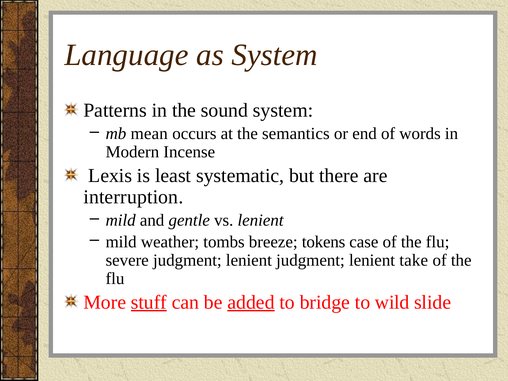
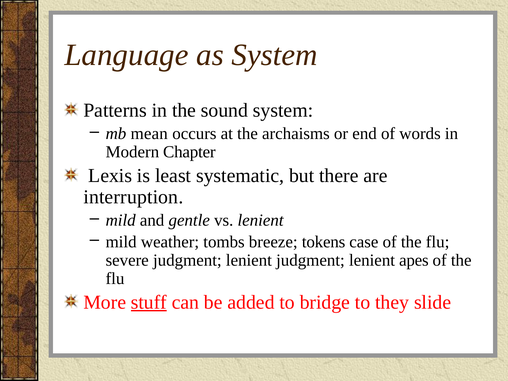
semantics: semantics -> archaisms (296, 134)
Incense: Incense -> Chapter (189, 152)
take: take -> apes (414, 260)
added underline: present -> none (251, 302)
wild: wild -> they (392, 302)
